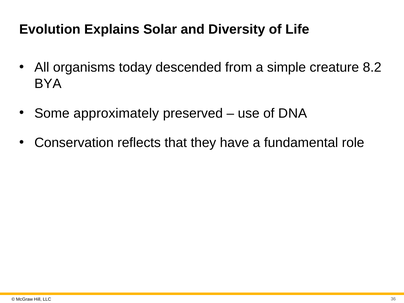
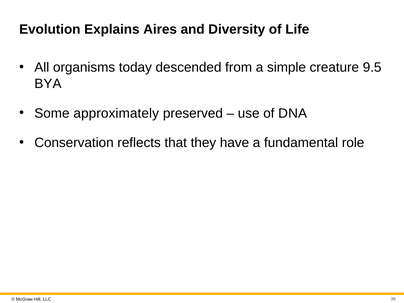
Solar: Solar -> Aires (160, 29)
8.2: 8.2 -> 9.5 (372, 67)
